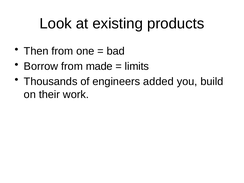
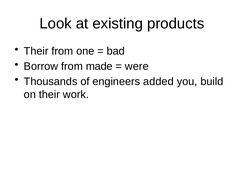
Then: Then -> Their (36, 51)
limits: limits -> were (137, 66)
